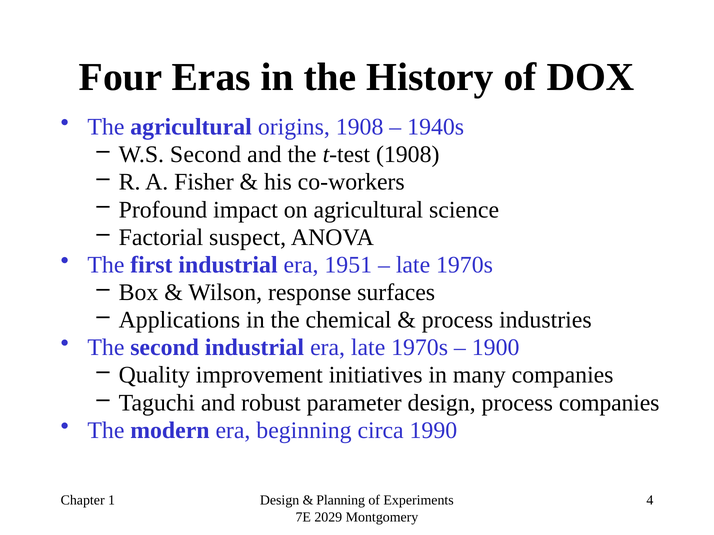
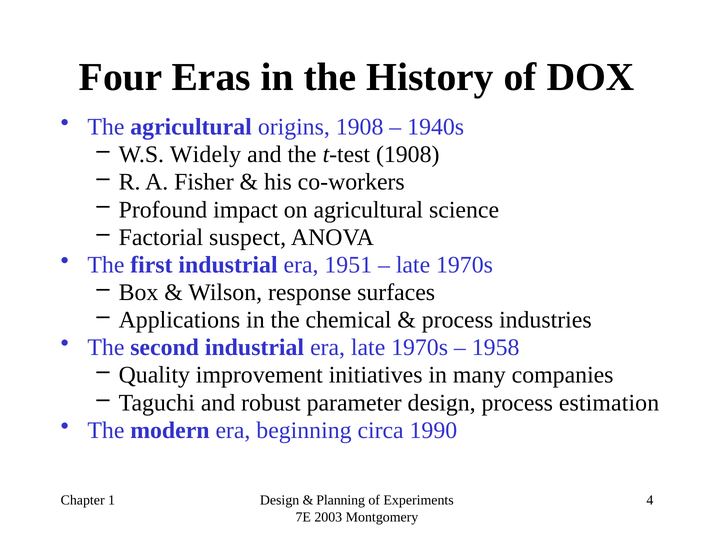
W.S Second: Second -> Widely (206, 155)
1900: 1900 -> 1958 (496, 348)
process companies: companies -> estimation (609, 403)
2029: 2029 -> 2003 (328, 517)
